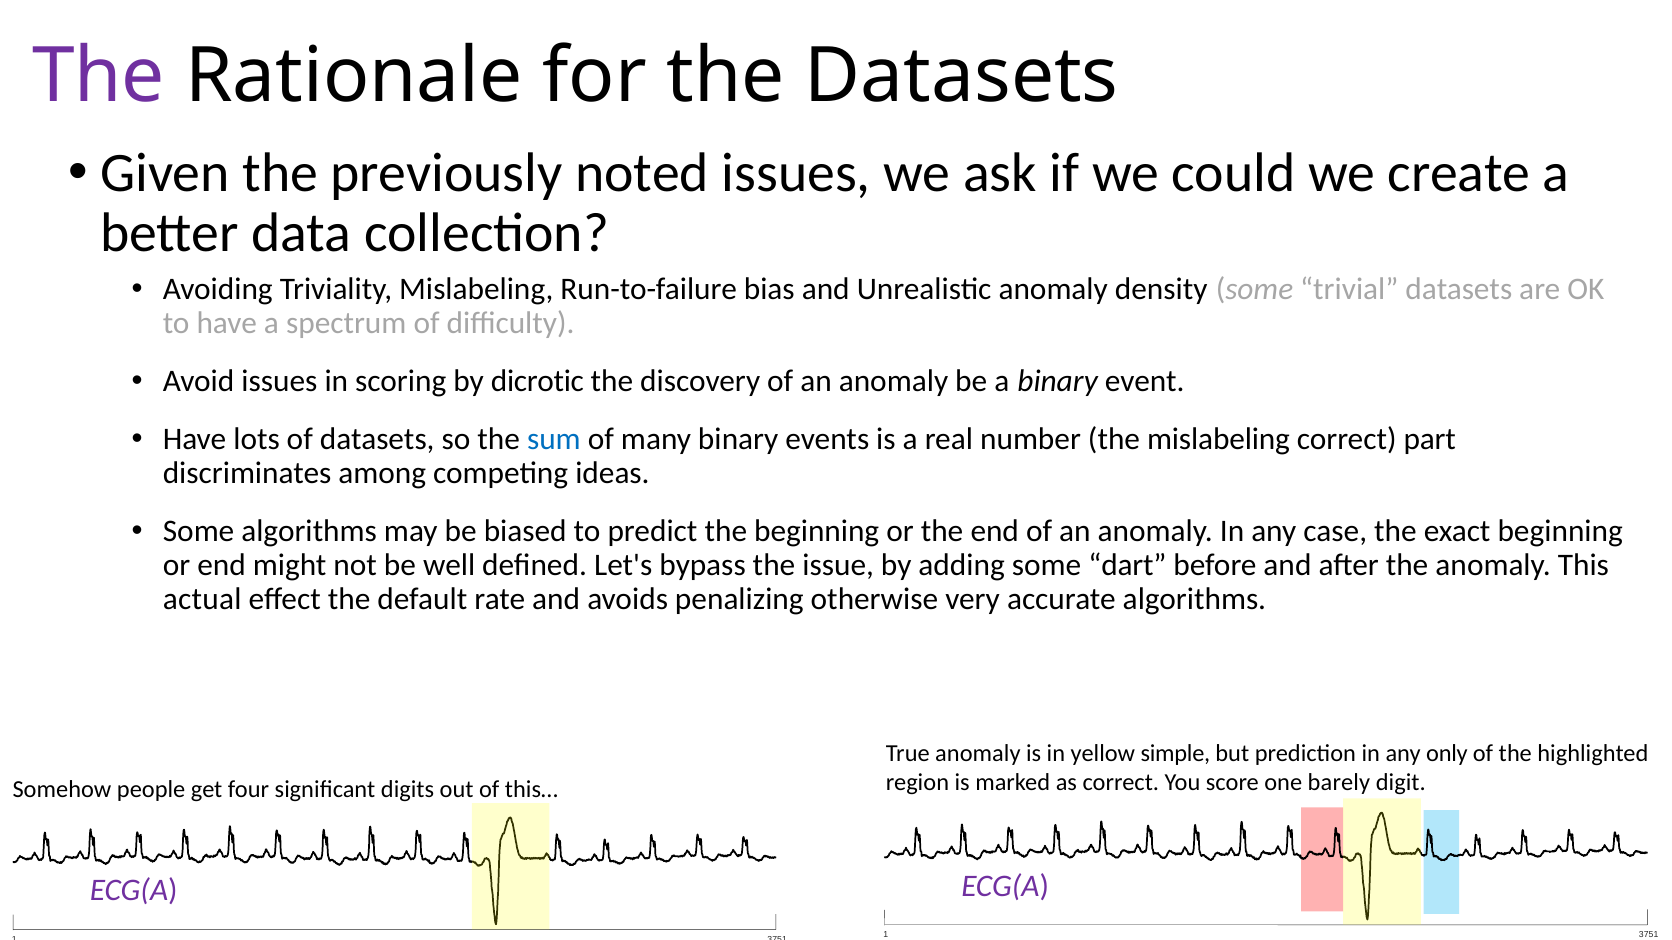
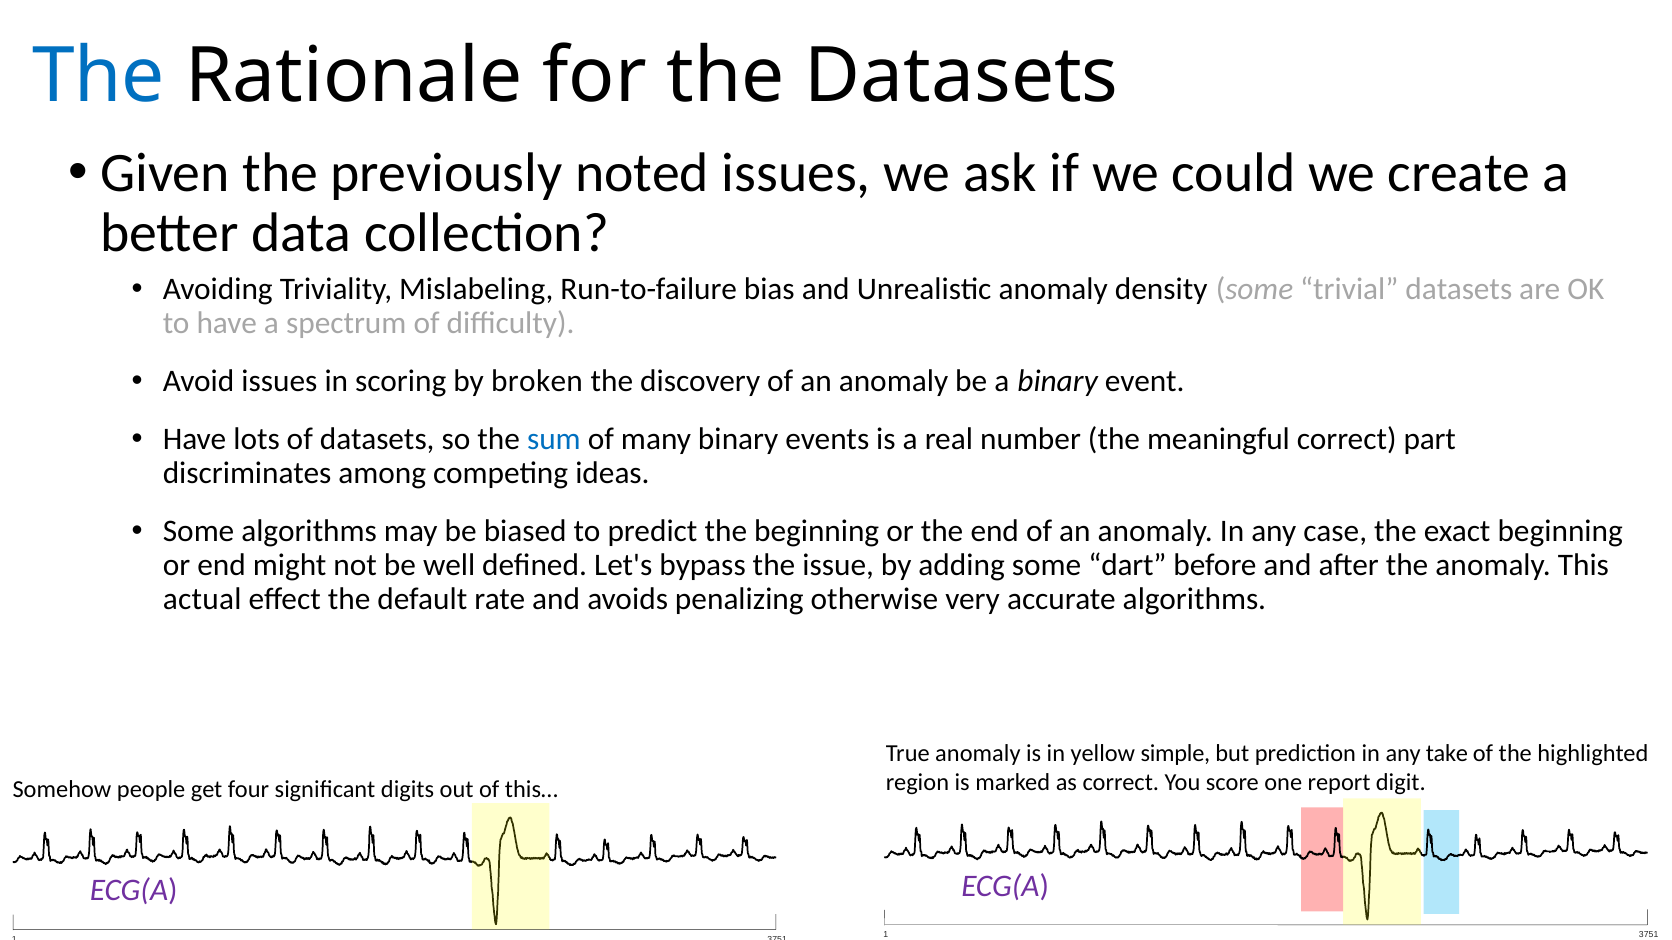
The colour: purple -> blue (99, 77)
dicrotic: dicrotic -> broken (537, 381)
the mislabeling: mislabeling -> meaningful (1218, 440)
only: only -> take (1447, 754)
barely: barely -> report (1339, 783)
